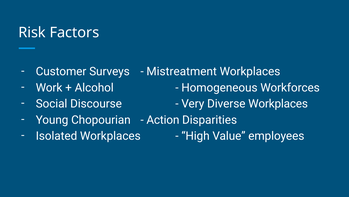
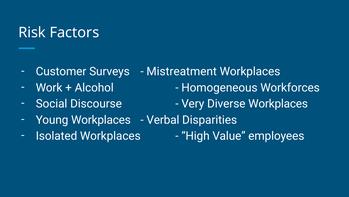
Young Chopourian: Chopourian -> Workplaces (101, 119)
Action: Action -> Verbal (163, 119)
